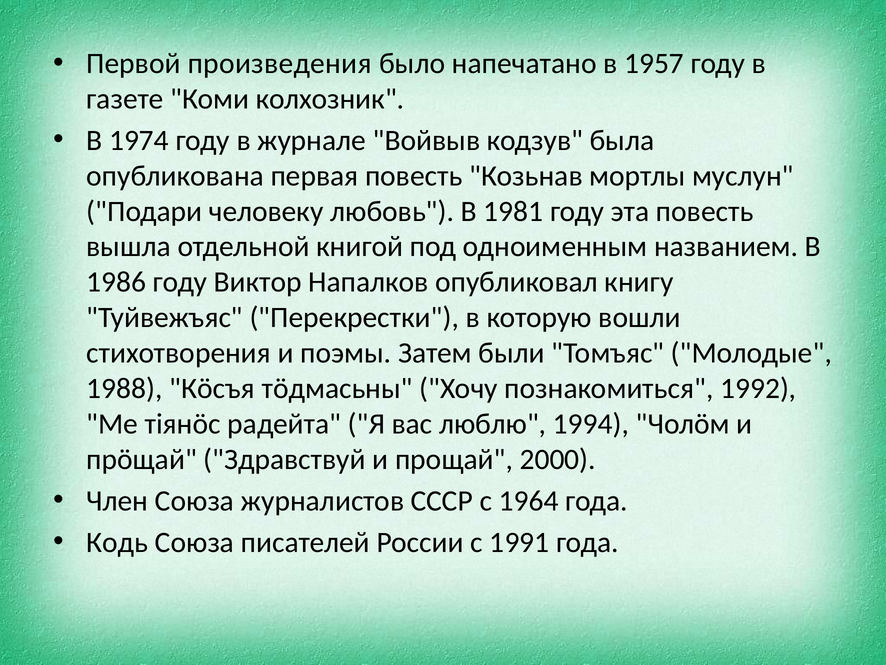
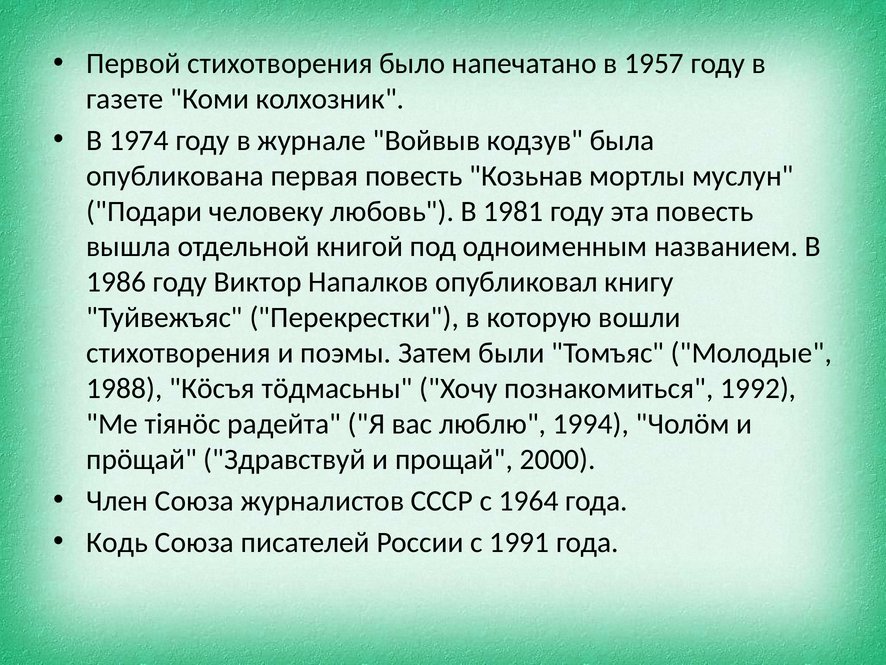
Первой произведения: произведения -> стихотворения (280, 63)
